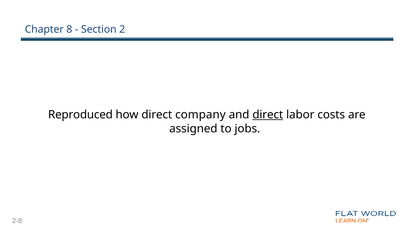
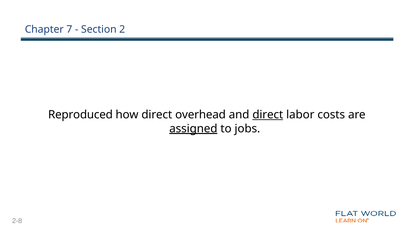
8: 8 -> 7 (69, 29)
company: company -> overhead (201, 115)
assigned underline: none -> present (193, 129)
